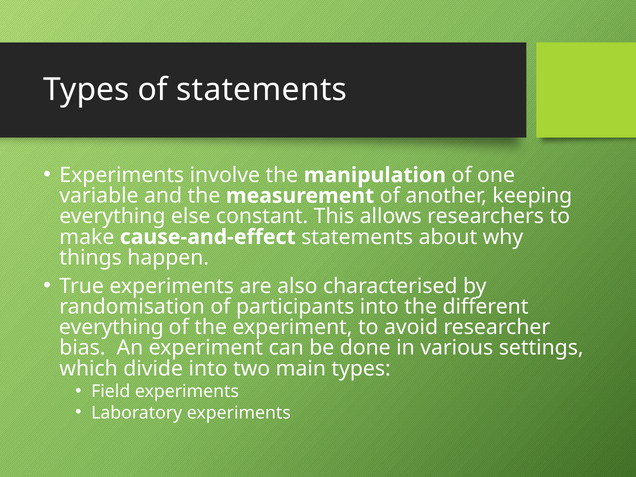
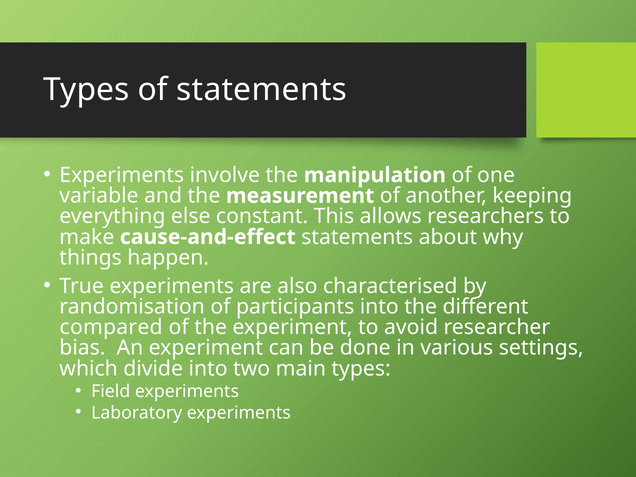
everything: everything -> compared (111, 327)
